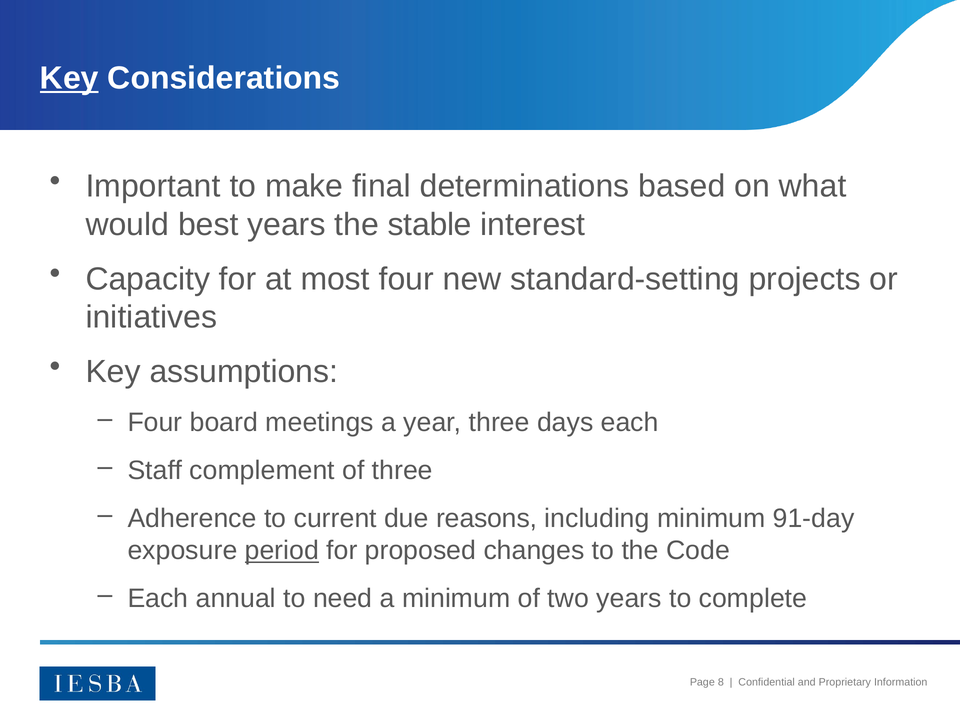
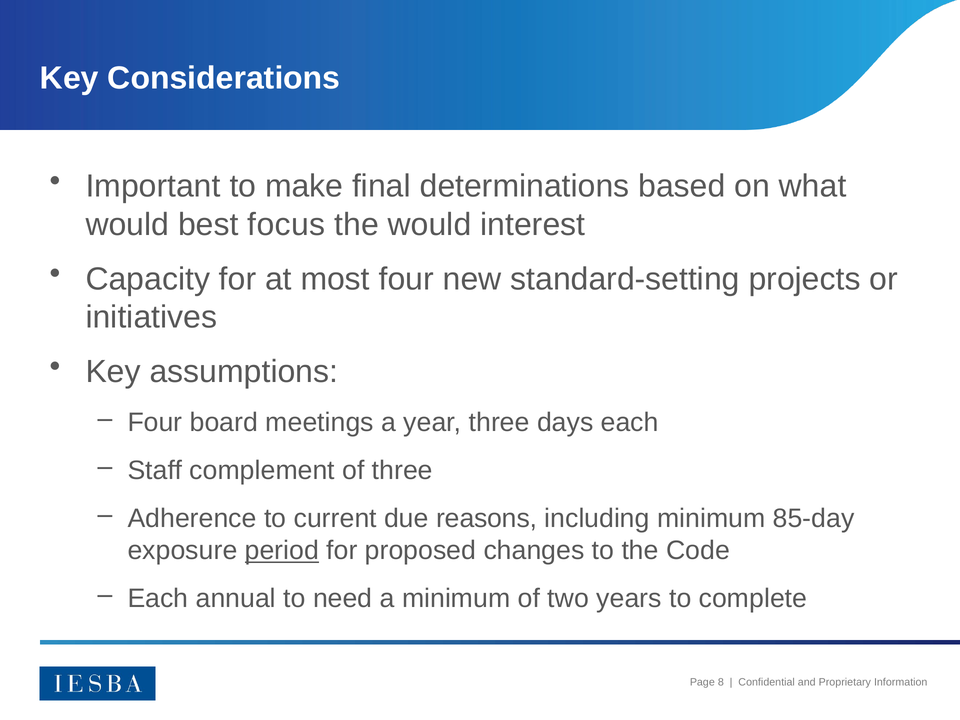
Key underline: present -> none (69, 78)
best years: years -> focus (286, 225)
the stable: stable -> would (430, 225)
91-day: 91-day -> 85-day (814, 519)
